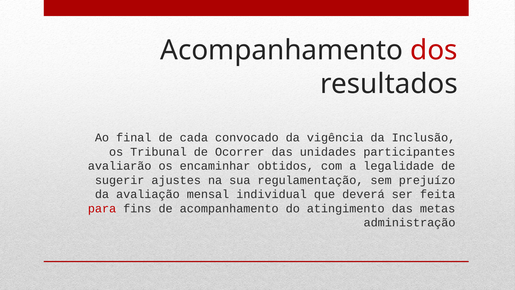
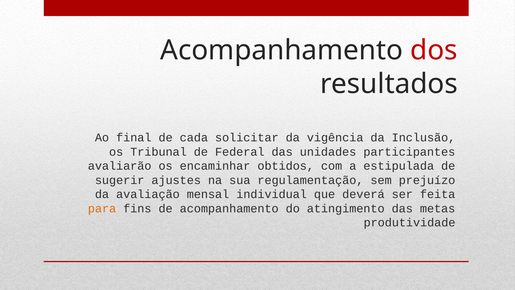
convocado: convocado -> solicitar (247, 137)
Ocorrer: Ocorrer -> Federal (240, 152)
legalidade: legalidade -> estipulada (399, 166)
para colour: red -> orange (102, 208)
administração: administração -> produtividade (410, 222)
